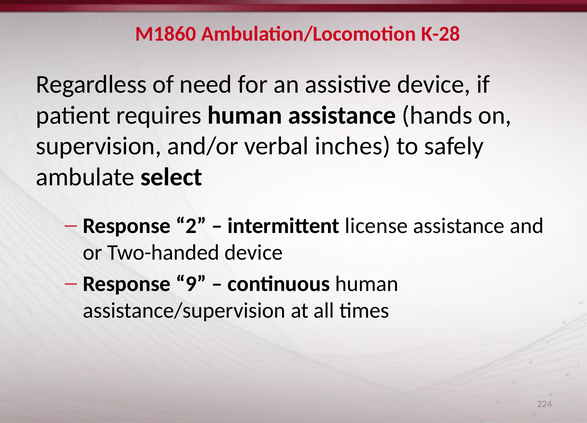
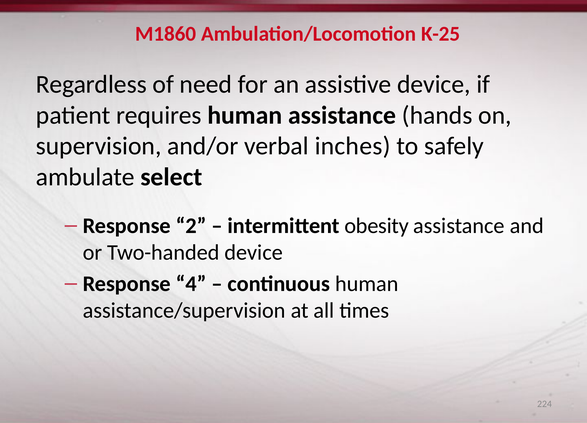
K-28: K-28 -> K-25 (441, 34)
license: license -> obesity (377, 226)
9: 9 -> 4 (191, 284)
